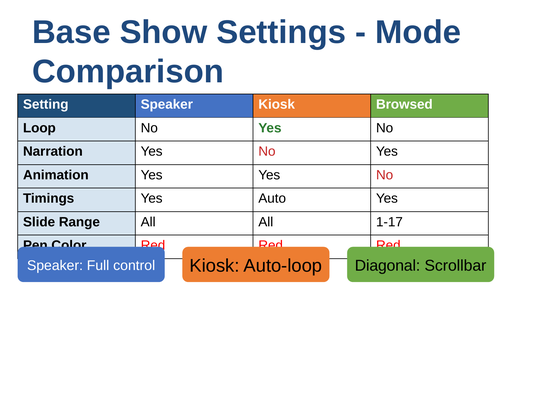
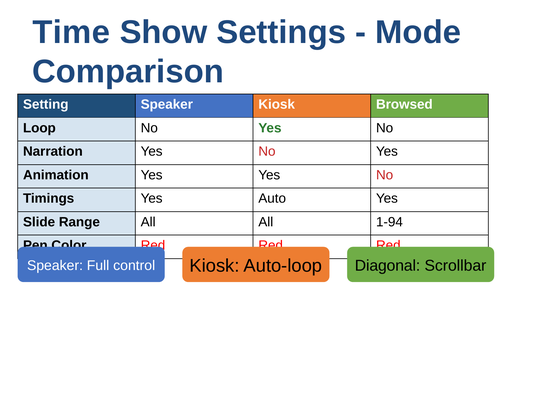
Base: Base -> Time (71, 32)
1-17: 1-17 -> 1-94 (389, 222)
